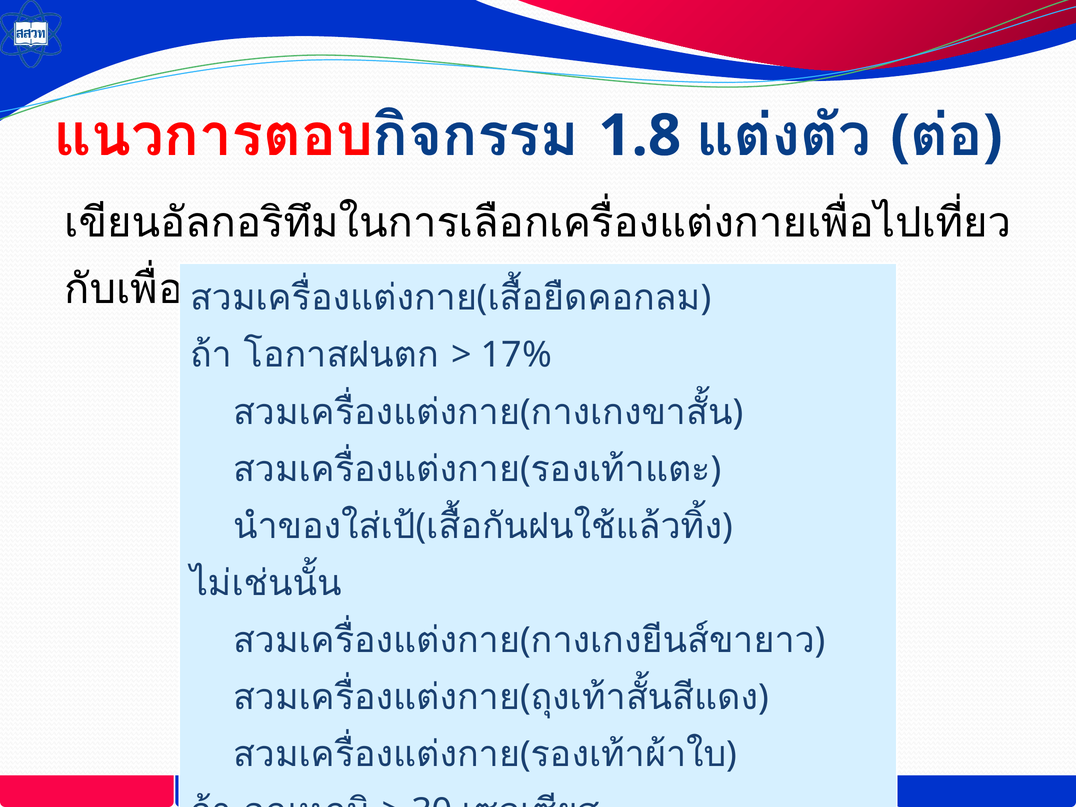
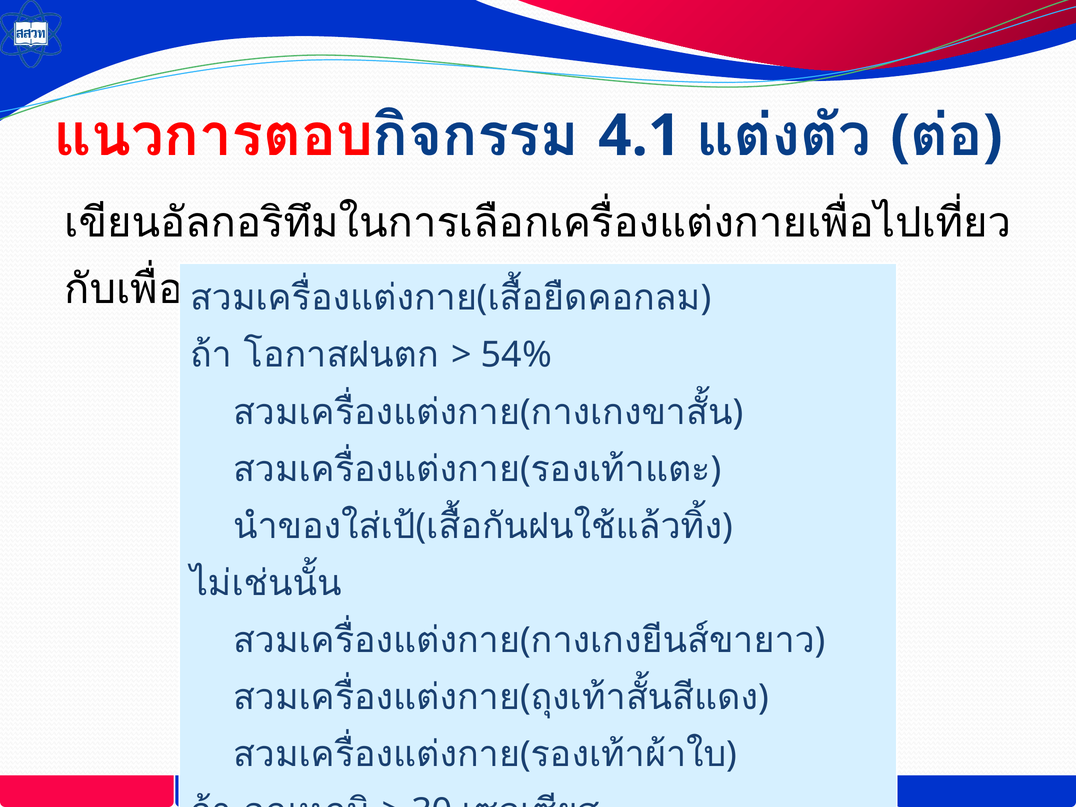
1.8: 1.8 -> 4.1 (640, 136)
17%: 17% -> 54% (516, 355)
